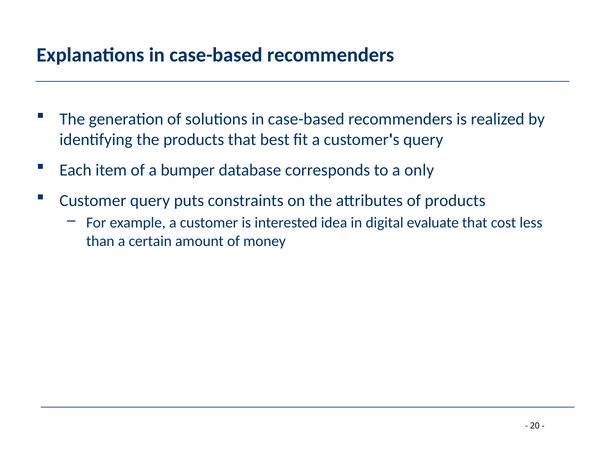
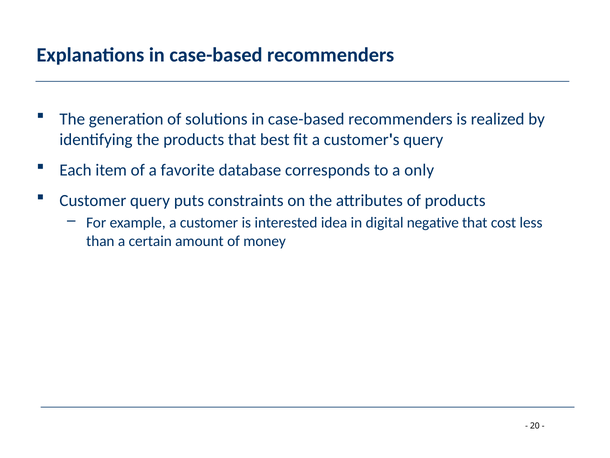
bumper: bumper -> favorite (188, 170)
evaluate: evaluate -> negative (433, 223)
